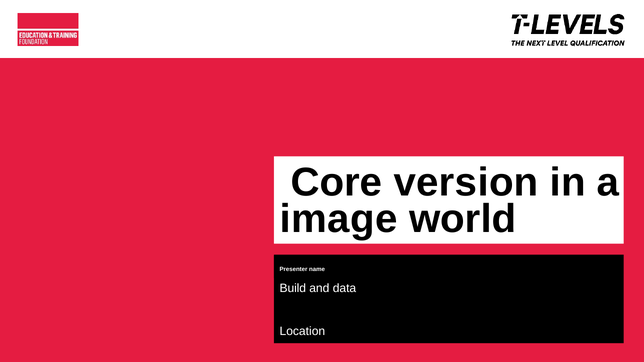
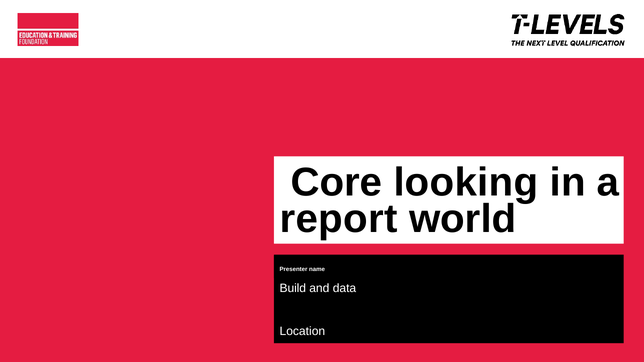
version: version -> looking (466, 182)
image: image -> report (339, 219)
